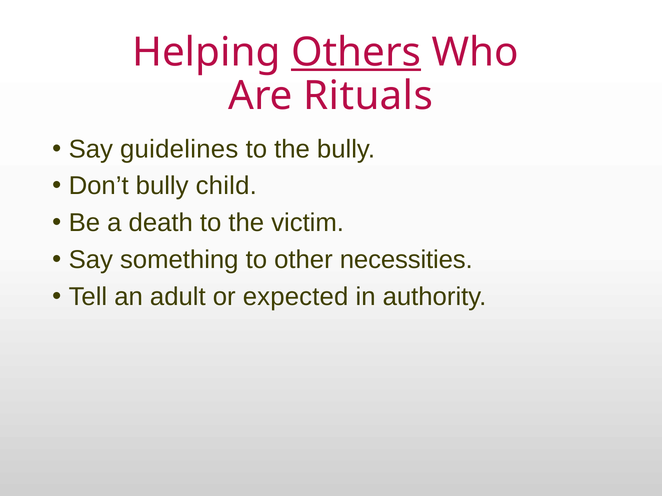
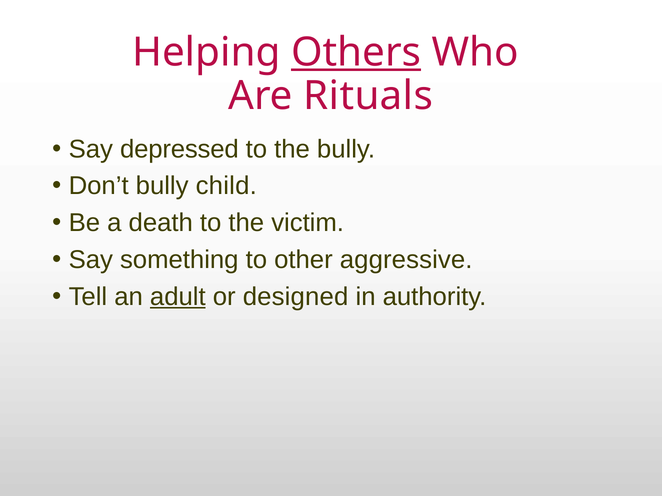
guidelines: guidelines -> depressed (179, 149)
necessities: necessities -> aggressive (406, 260)
adult underline: none -> present (178, 297)
expected: expected -> designed (296, 297)
